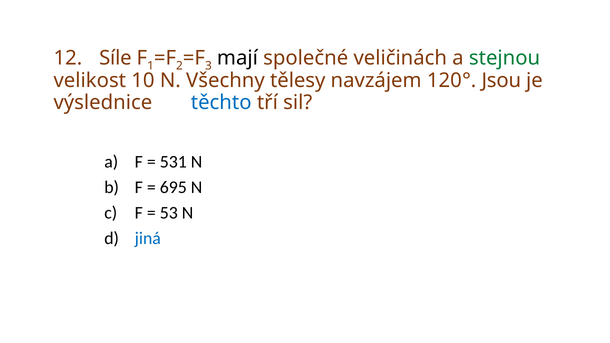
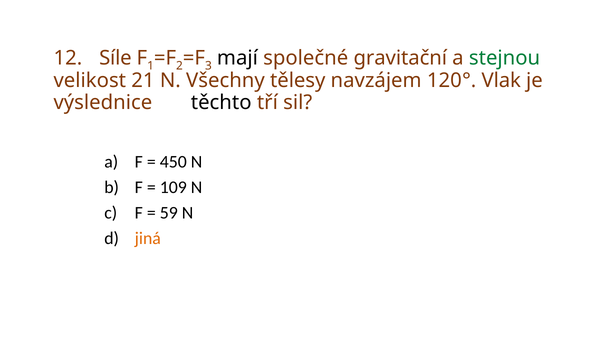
veličinách: veličinách -> gravitační (400, 58)
10: 10 -> 21 (143, 81)
Jsou: Jsou -> Vlak (501, 81)
těchto colour: blue -> black (221, 103)
531: 531 -> 450 (173, 162)
695: 695 -> 109 (173, 188)
53: 53 -> 59 (169, 213)
jiná colour: blue -> orange (148, 239)
